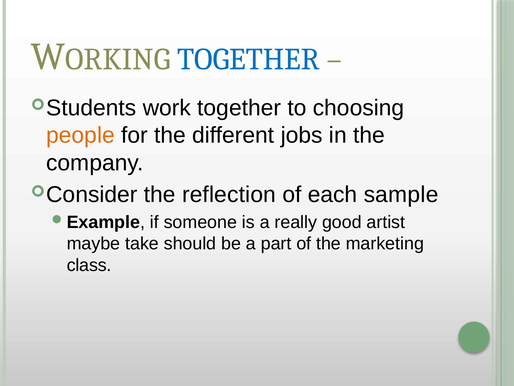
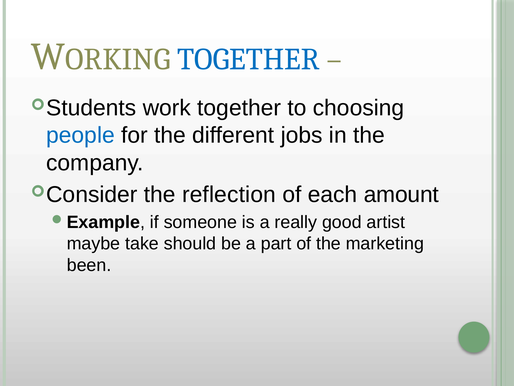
people colour: orange -> blue (80, 135)
sample: sample -> amount (401, 194)
class: class -> been (89, 265)
